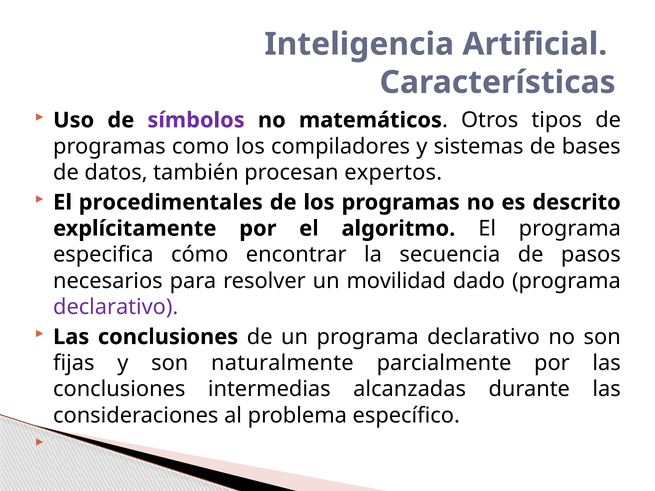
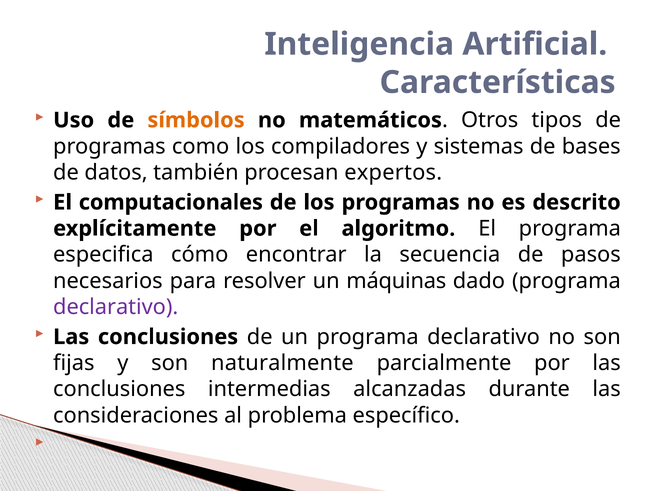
símbolos colour: purple -> orange (196, 120)
procedimentales: procedimentales -> computacionales (171, 202)
movilidad: movilidad -> máquinas (396, 281)
